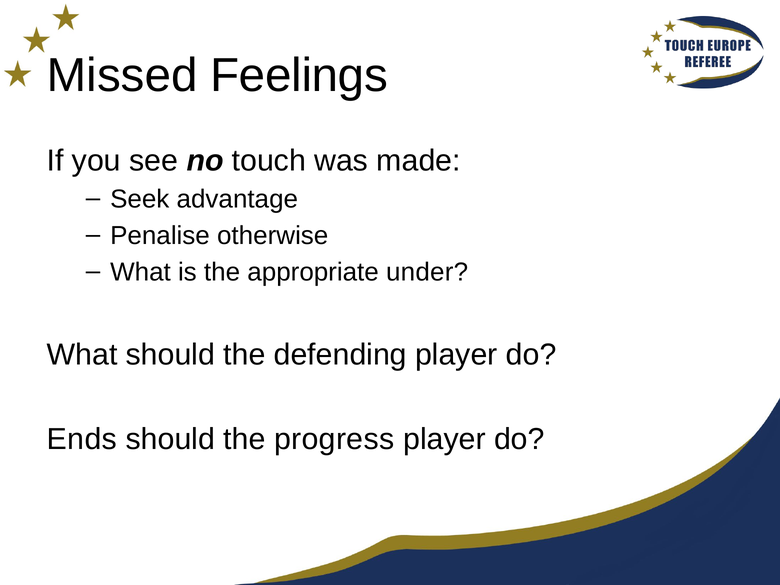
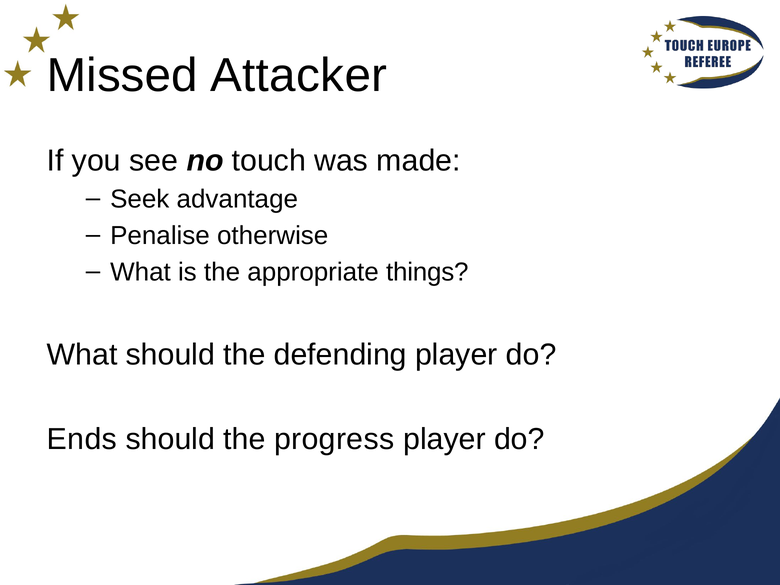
Feelings: Feelings -> Attacker (299, 76)
under: under -> things (427, 272)
